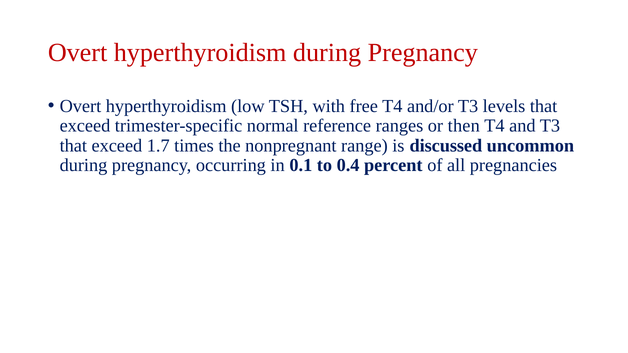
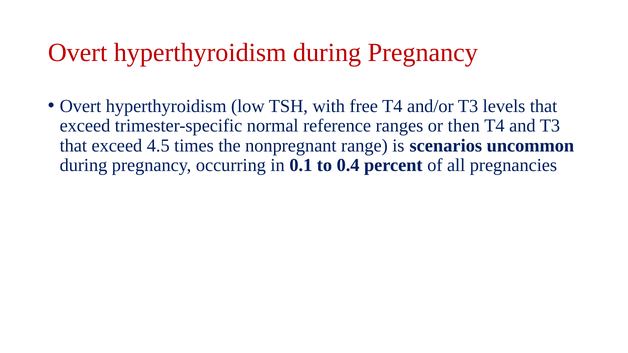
1.7: 1.7 -> 4.5 (158, 146)
discussed: discussed -> scenarios (446, 146)
